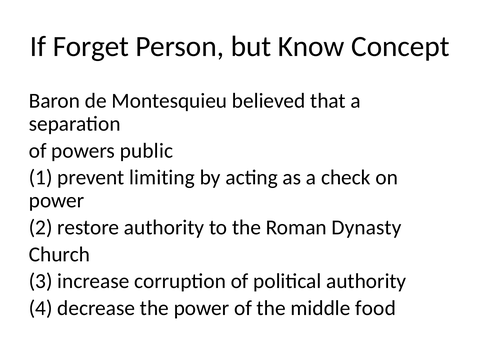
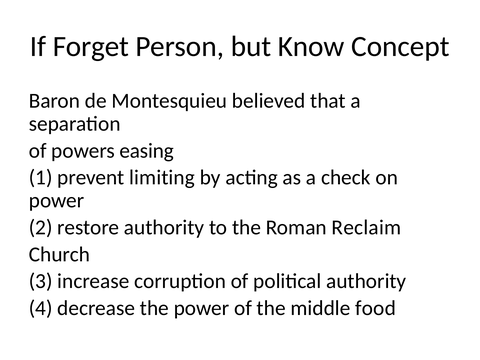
public: public -> easing (147, 151)
Dynasty: Dynasty -> Reclaim (366, 227)
